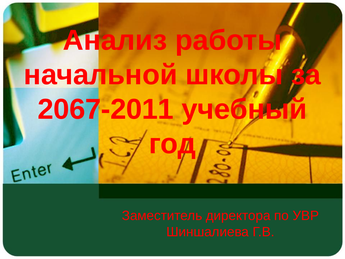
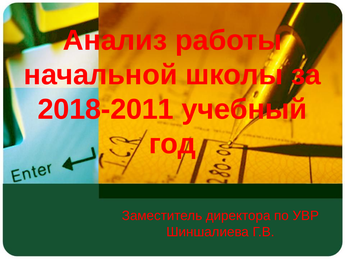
2067-2011: 2067-2011 -> 2018-2011 (106, 109)
